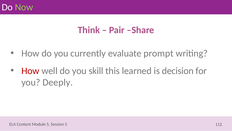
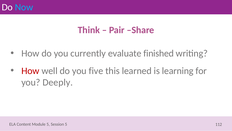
Now colour: light green -> light blue (24, 7)
prompt: prompt -> finished (159, 53)
skill: skill -> five (96, 71)
decision: decision -> learning (178, 71)
